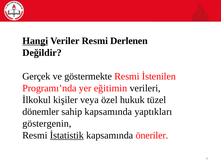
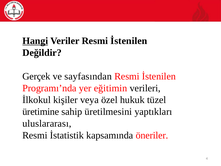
Veriler Resmi Derlenen: Derlenen -> İstenilen (129, 41)
göstermekte: göstermekte -> sayfasından (88, 76)
dönemler: dönemler -> üretimine (41, 112)
sahip kapsamında: kapsamında -> üretilmesini (108, 112)
göstergenin: göstergenin -> uluslararası (47, 123)
İstatistik underline: present -> none (67, 135)
